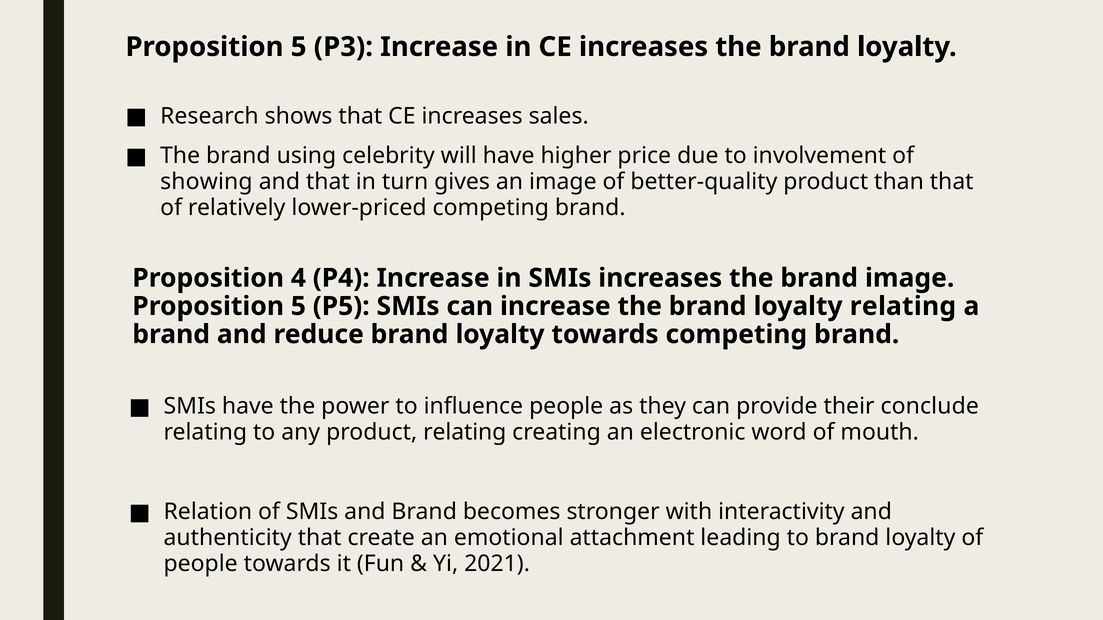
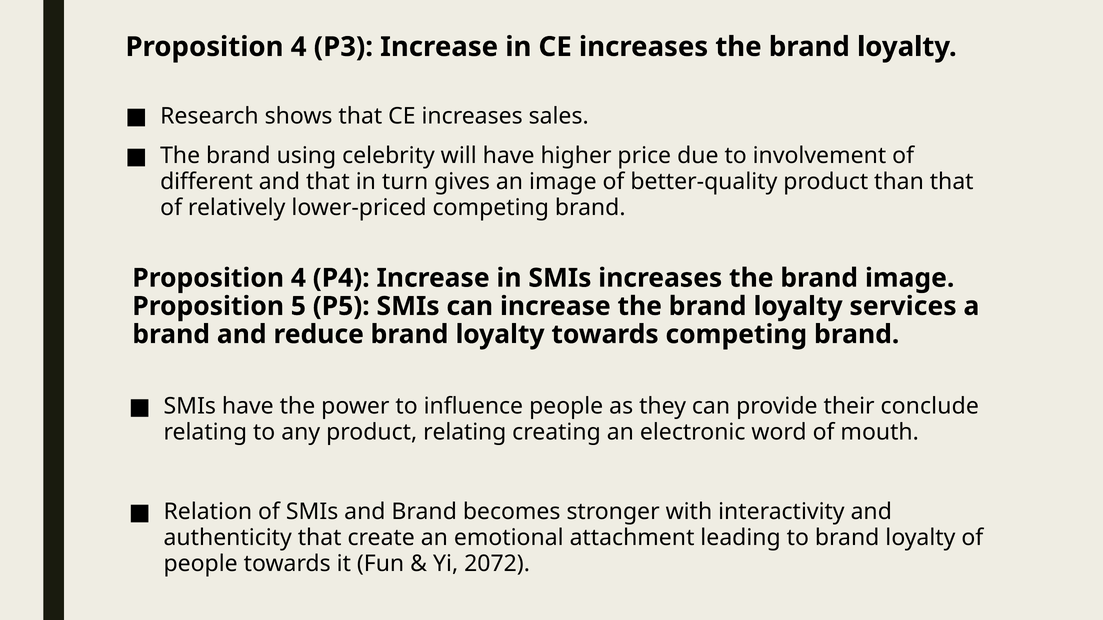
5: 5 -> 4 (299, 47)
showing: showing -> different (207, 182)
loyalty relating: relating -> services (903, 306)
2021: 2021 -> 2072 (497, 564)
